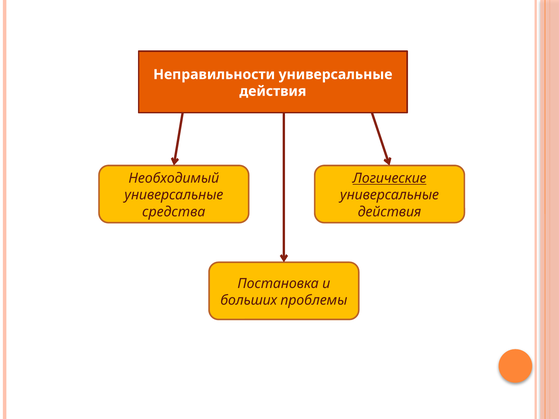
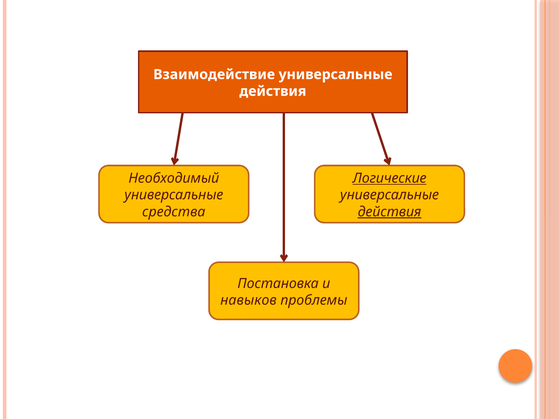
Неправильности: Неправильности -> Взаимодействие (214, 75)
действия underline: none -> present (389, 212)
больших: больших -> навыков (249, 300)
